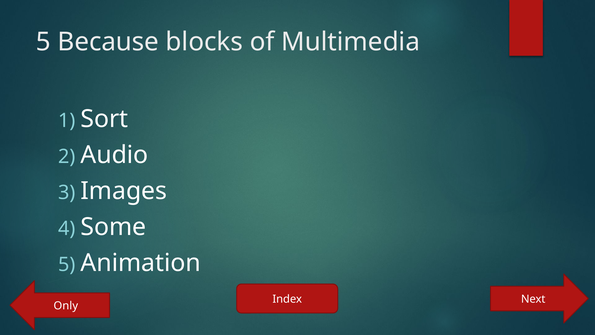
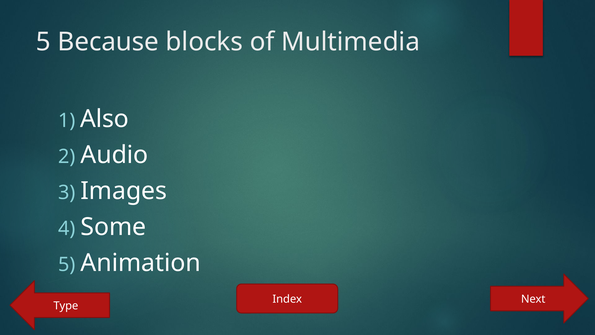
Sort: Sort -> Also (105, 119)
Only: Only -> Type (66, 306)
